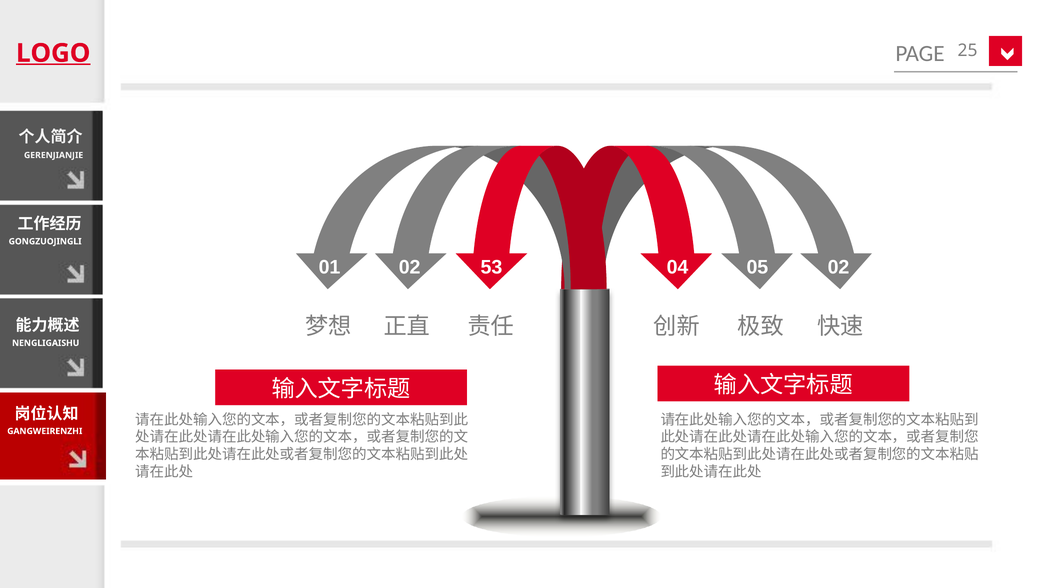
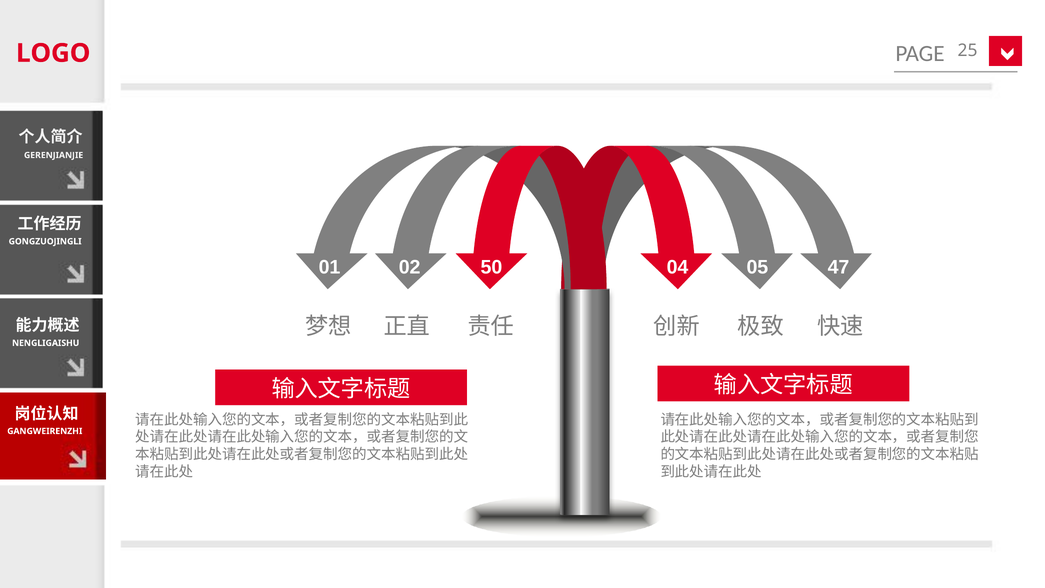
LOGO underline: present -> none (53, 53)
53: 53 -> 50 (491, 267)
05 02: 02 -> 47 (839, 267)
